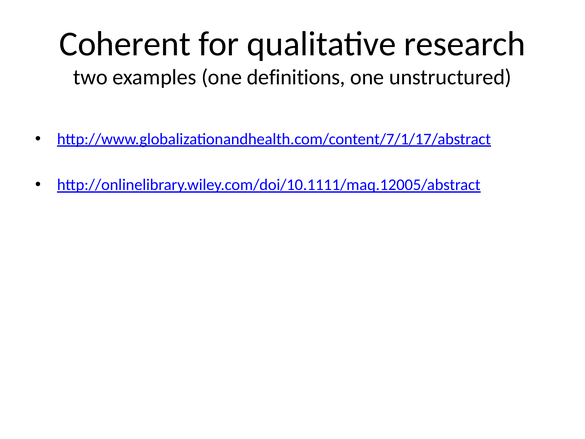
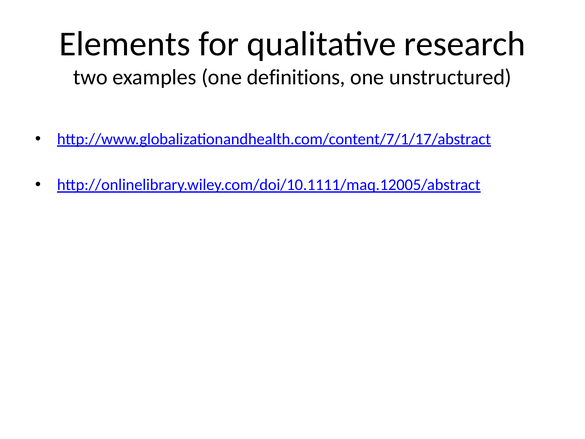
Coherent: Coherent -> Elements (125, 44)
